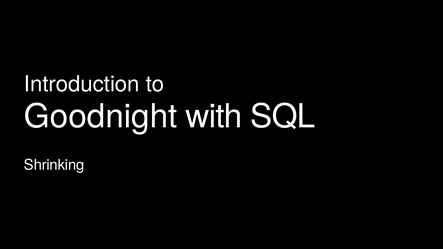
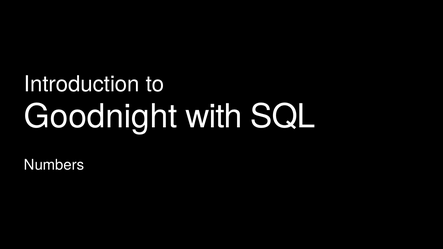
Shrinking: Shrinking -> Numbers (54, 165)
